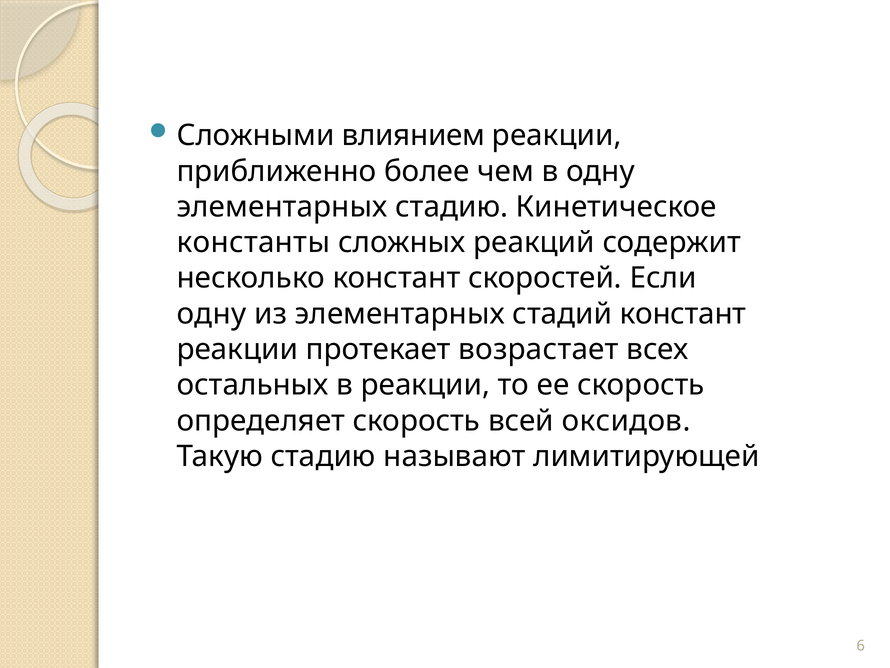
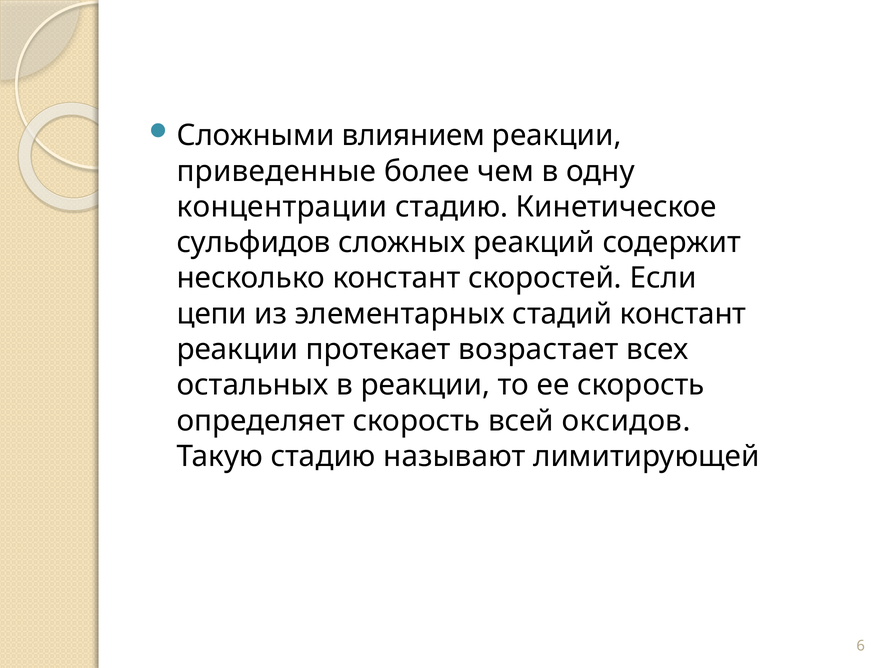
приближенно: приближенно -> приведенные (276, 171)
элементарных: элементарных -> концентрации (282, 207)
константы: константы -> сульфидов (254, 242)
одну: одну -> цепи (212, 314)
